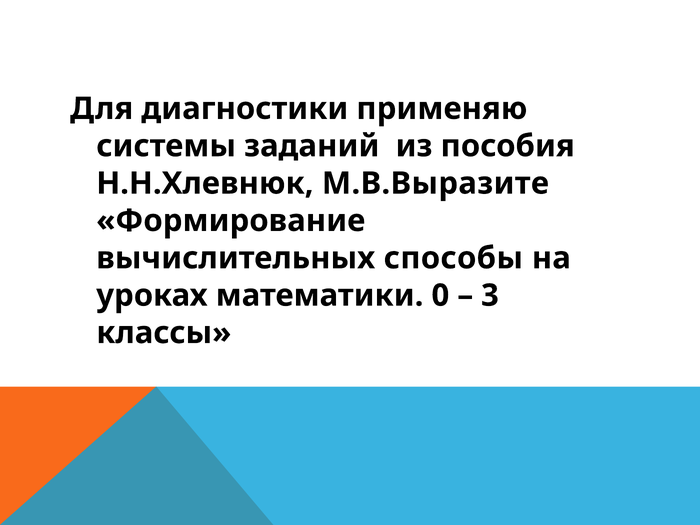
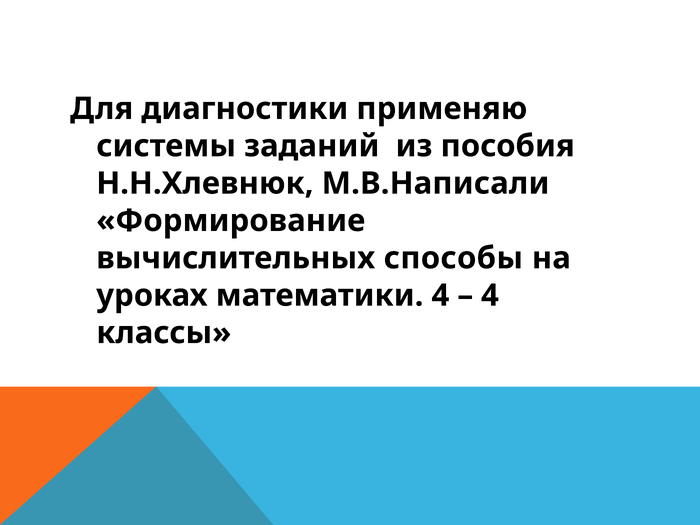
М.В.Выразите: М.В.Выразите -> М.В.Написали (436, 183)
математики 0: 0 -> 4 (440, 295)
3: 3 -> 4 (490, 295)
